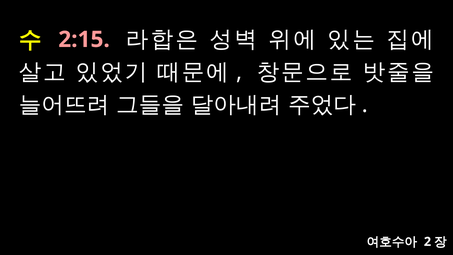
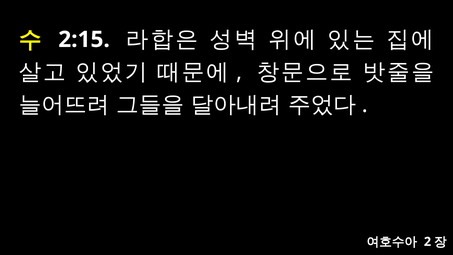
2:15 colour: pink -> white (84, 39)
